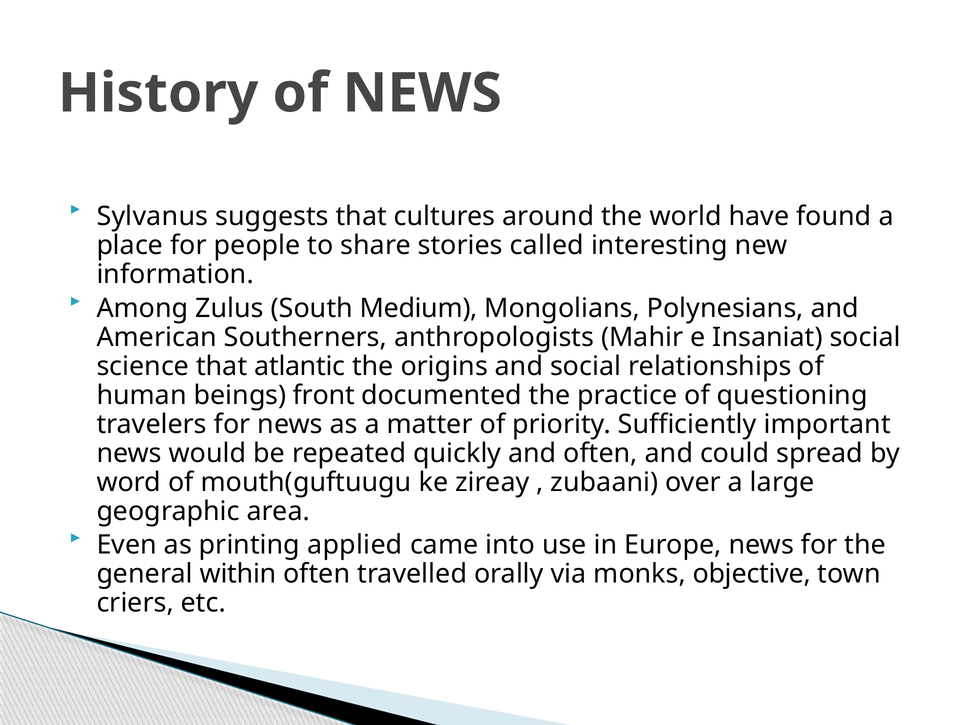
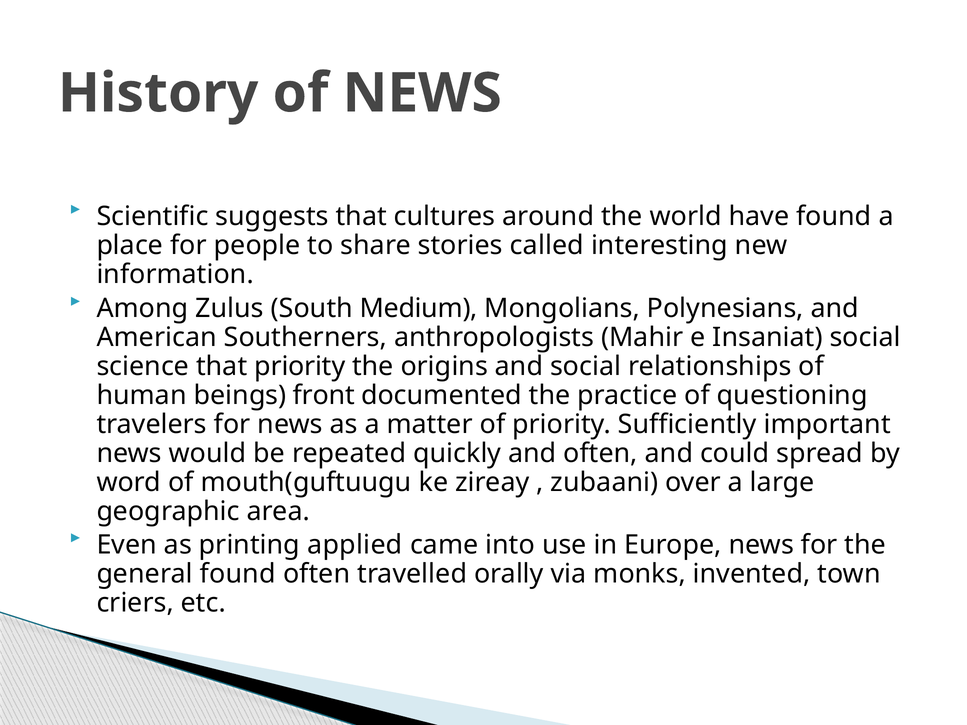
Sylvanus: Sylvanus -> Scientific (153, 216)
that atlantic: atlantic -> priority (300, 366)
general within: within -> found (238, 574)
objective: objective -> invented (752, 574)
